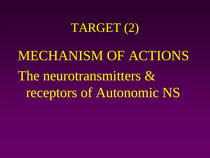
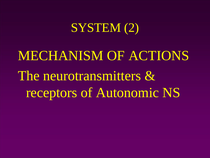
TARGET: TARGET -> SYSTEM (96, 28)
